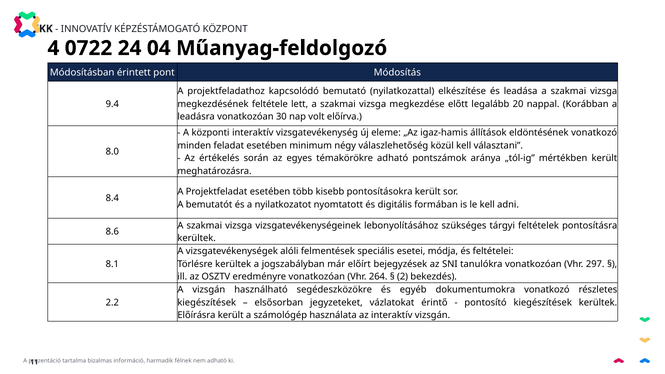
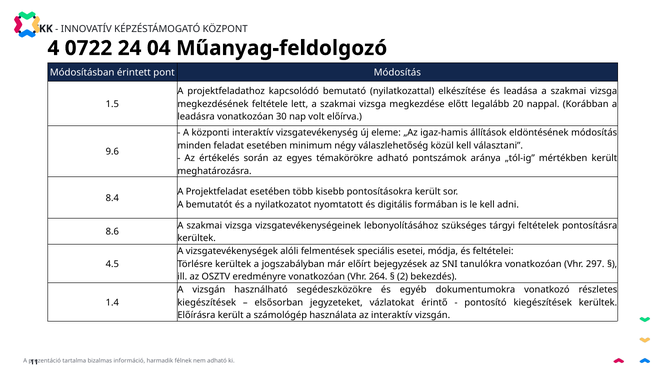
9.4: 9.4 -> 1.5 (112, 104)
eldöntésének vonatkozó: vonatkozó -> módosítás (594, 133)
8.0: 8.0 -> 9.6 (112, 152)
8.1: 8.1 -> 4.5 (112, 264)
2.2: 2.2 -> 1.4 (112, 303)
